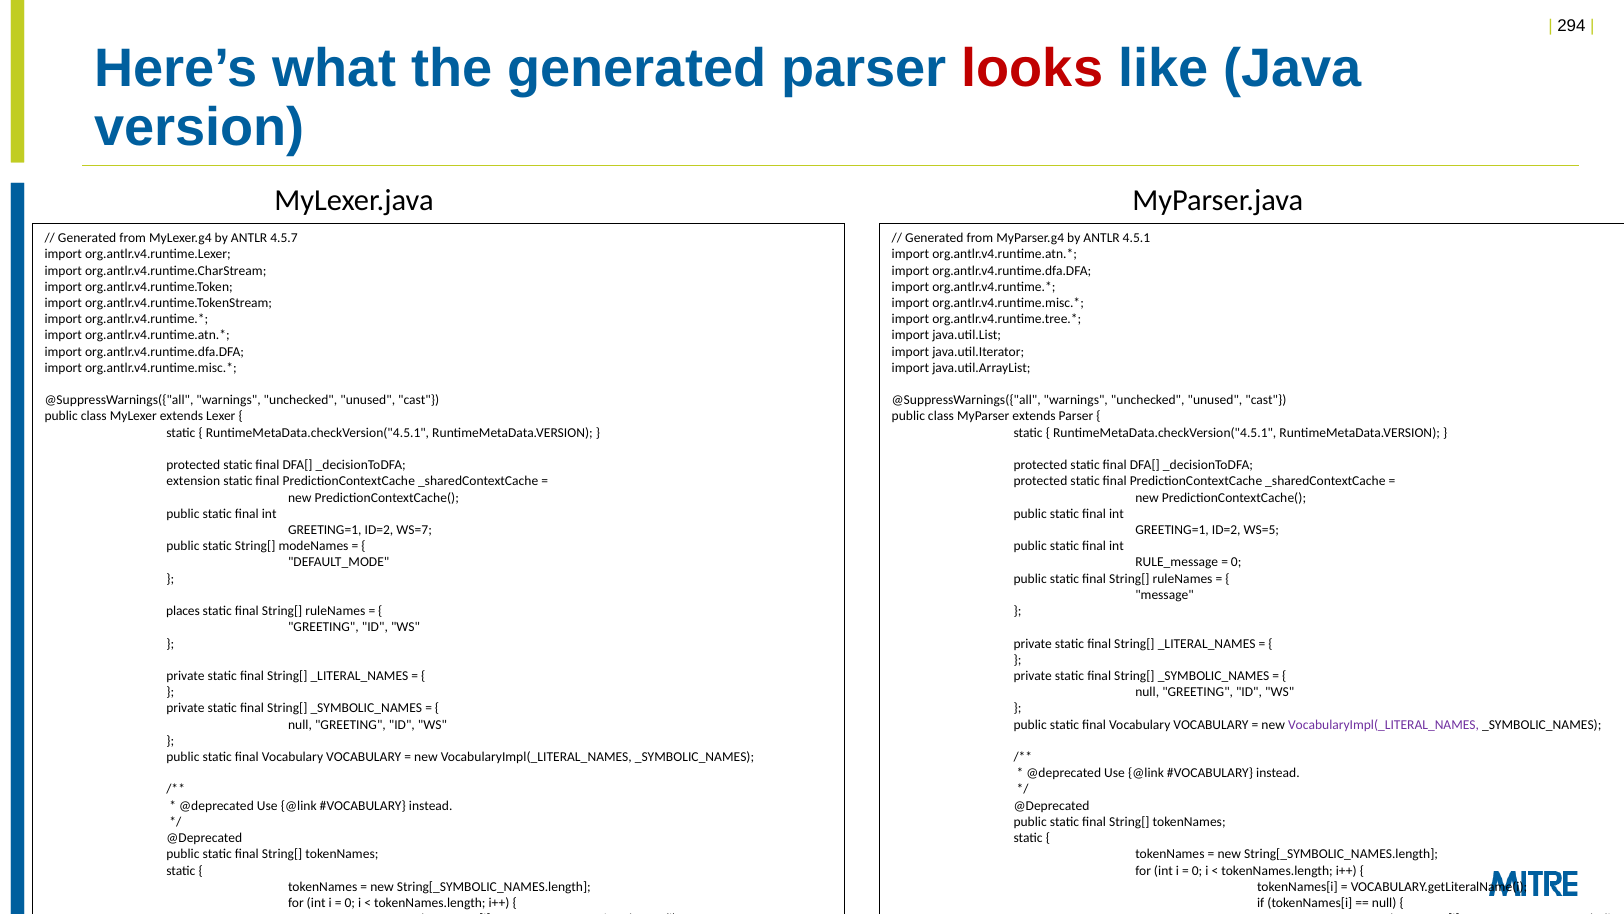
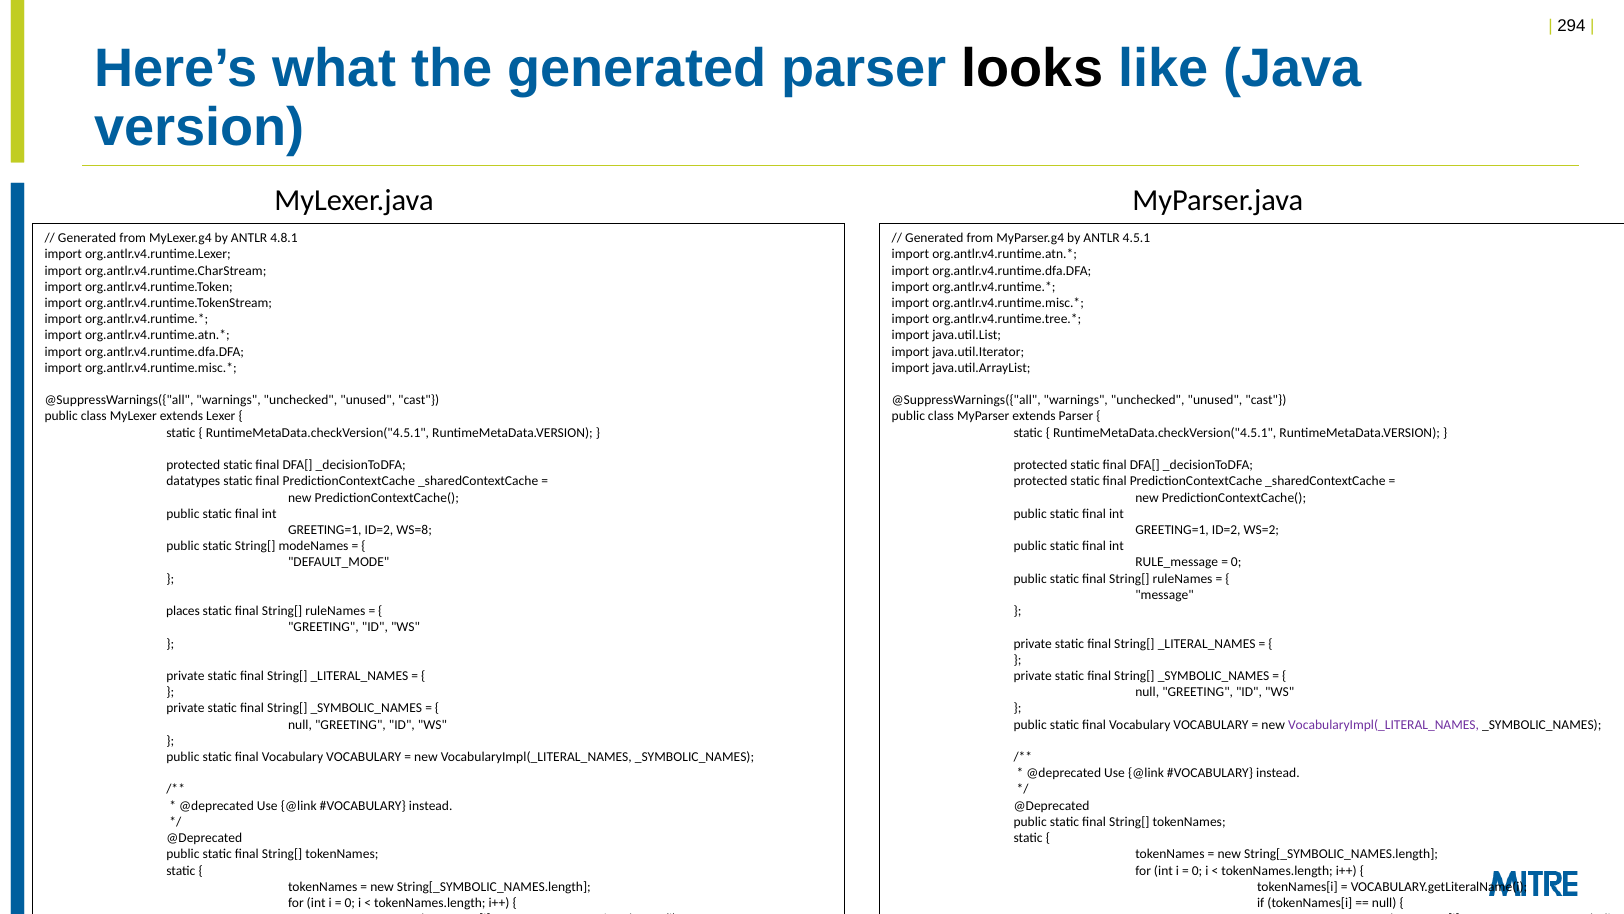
looks colour: red -> black (1032, 69)
4.5.7: 4.5.7 -> 4.8.1 (284, 238)
extension: extension -> datatypes (193, 481)
WS=7: WS=7 -> WS=8 (414, 530)
WS=5: WS=5 -> WS=2 (1261, 530)
